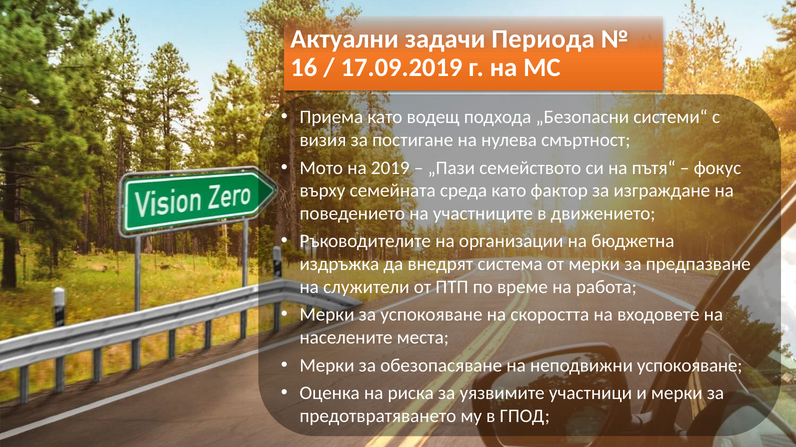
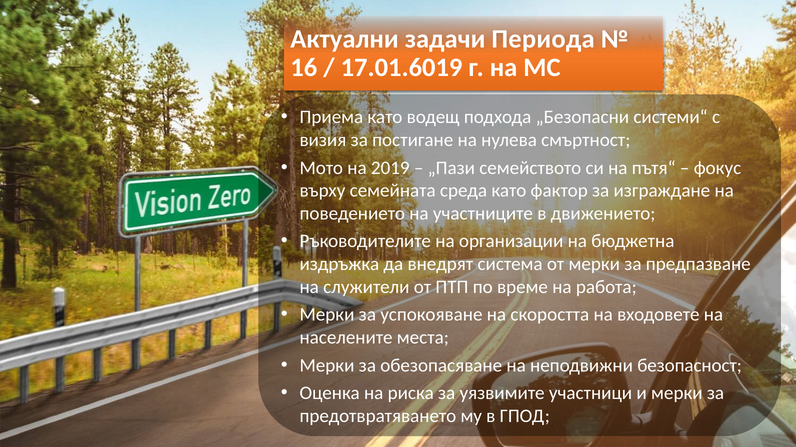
17.09.2019: 17.09.2019 -> 17.01.6019 (402, 68)
неподвижни успокояване: успокояване -> безопасност (690, 366)
